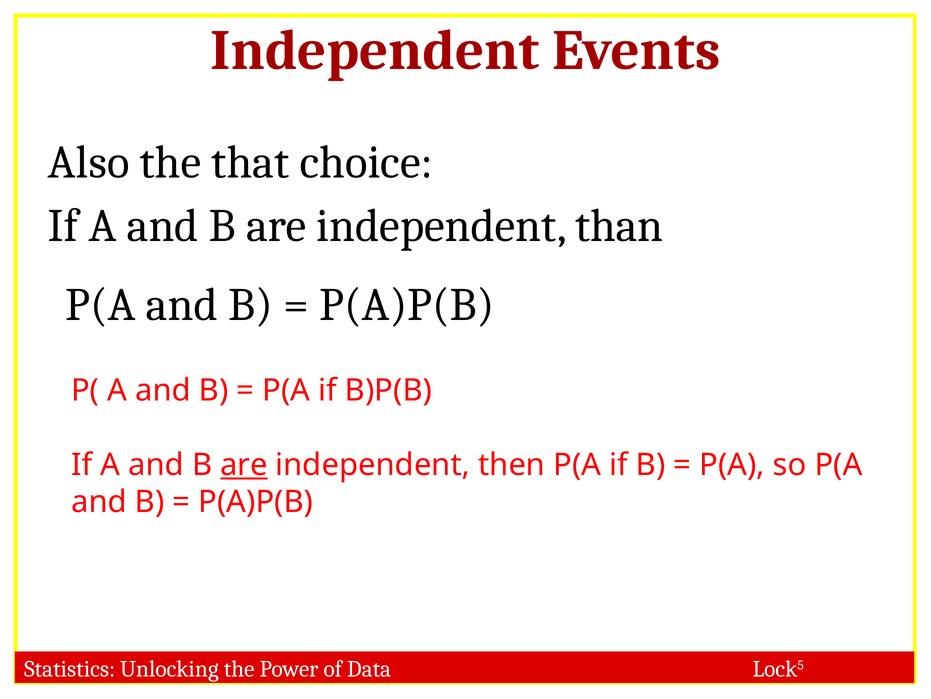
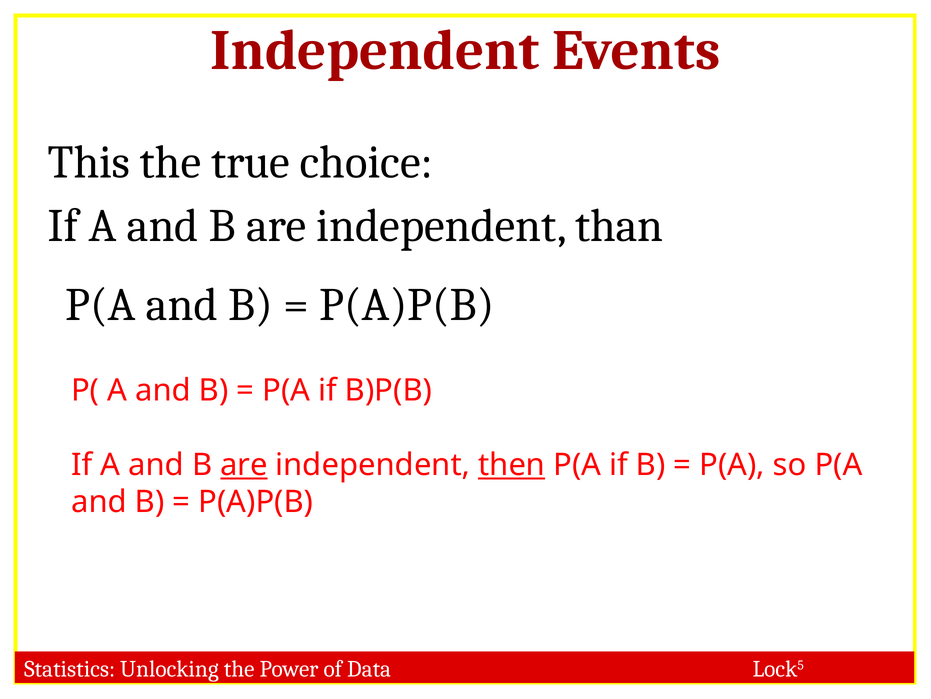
Also: Also -> This (89, 162)
that: that -> true (251, 162)
then underline: none -> present (512, 464)
